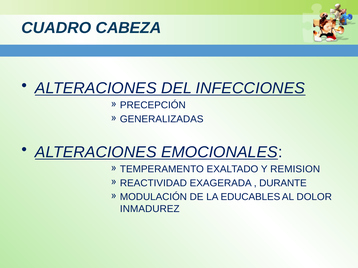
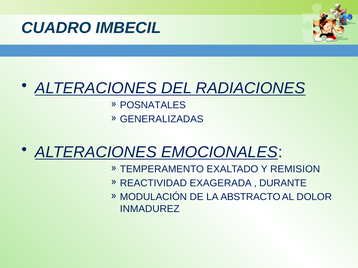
CABEZA: CABEZA -> IMBECIL (128, 28)
INFECCIONES: INFECCIONES -> RADIACIONES (250, 88)
PRECEPCIÓN: PRECEPCIÓN -> POSNATALES (153, 105)
EDUCABLES: EDUCABLES -> ABSTRACTO (250, 197)
